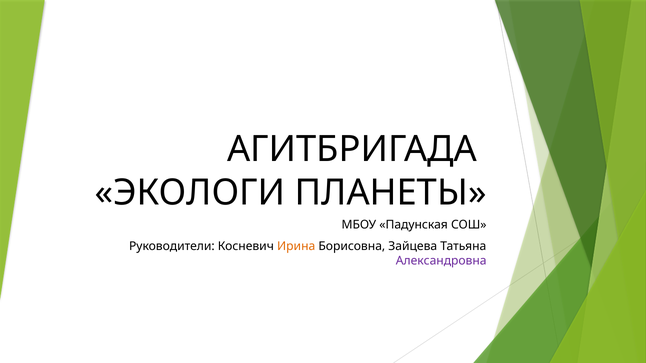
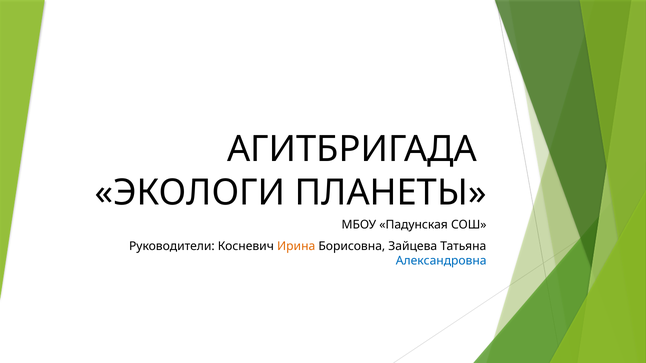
Александровна colour: purple -> blue (441, 261)
